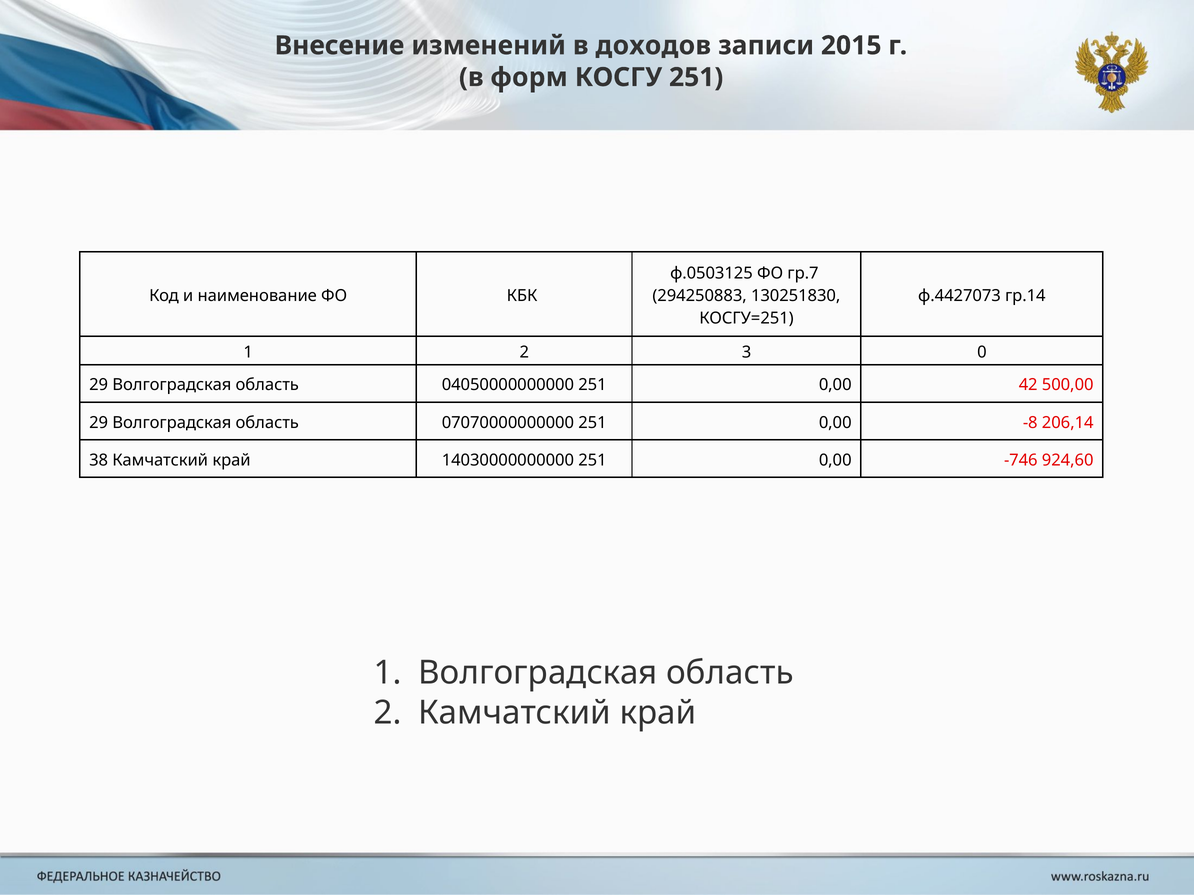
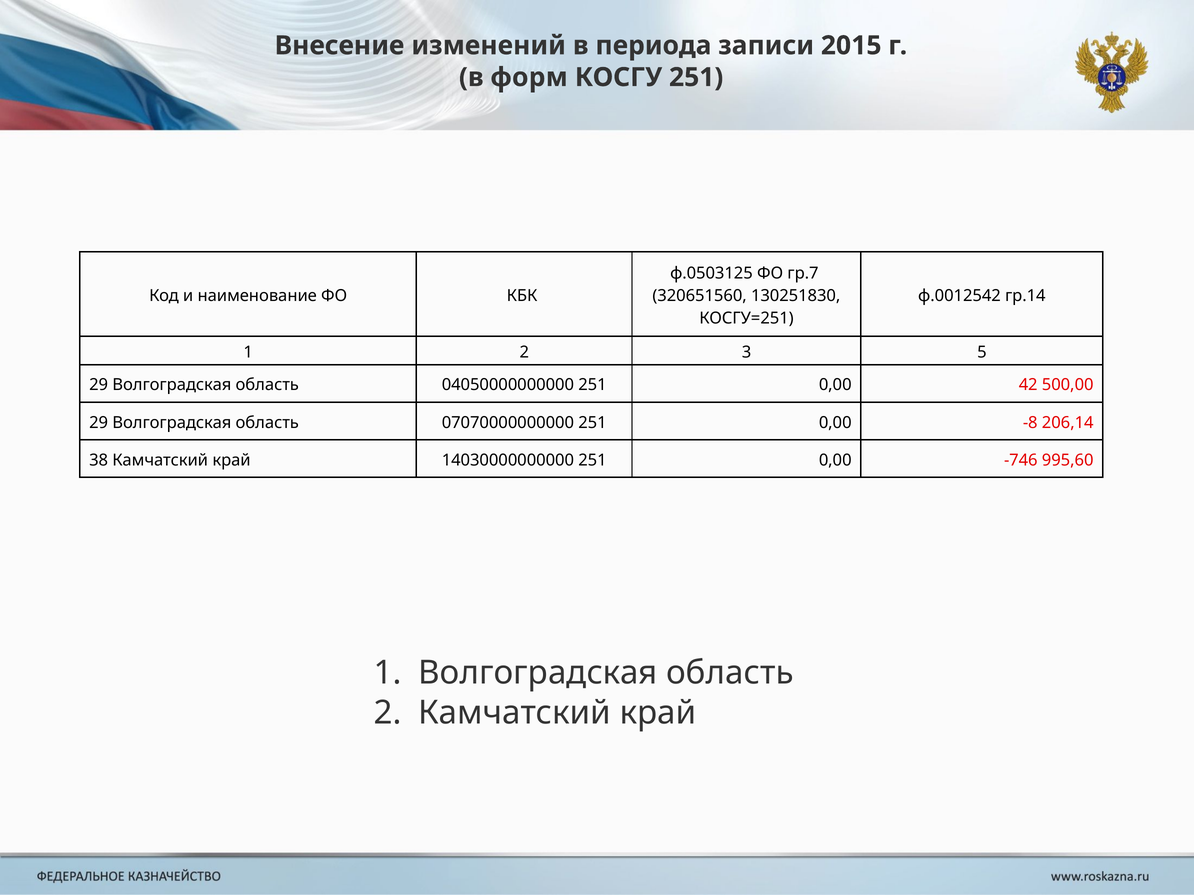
доходов: доходов -> периода (653, 46)
294250883: 294250883 -> 320651560 (700, 296)
ф.4427073: ф.4427073 -> ф.0012542 (959, 296)
0: 0 -> 5 (982, 352)
924,60: 924,60 -> 995,60 (1068, 460)
